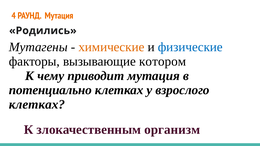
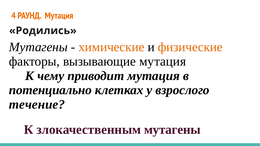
физические colour: blue -> orange (190, 47)
вызывающие котором: котором -> мутация (163, 62)
клетках: клетках -> течение (37, 105)
злокачественным организм: организм -> мутагены (172, 130)
